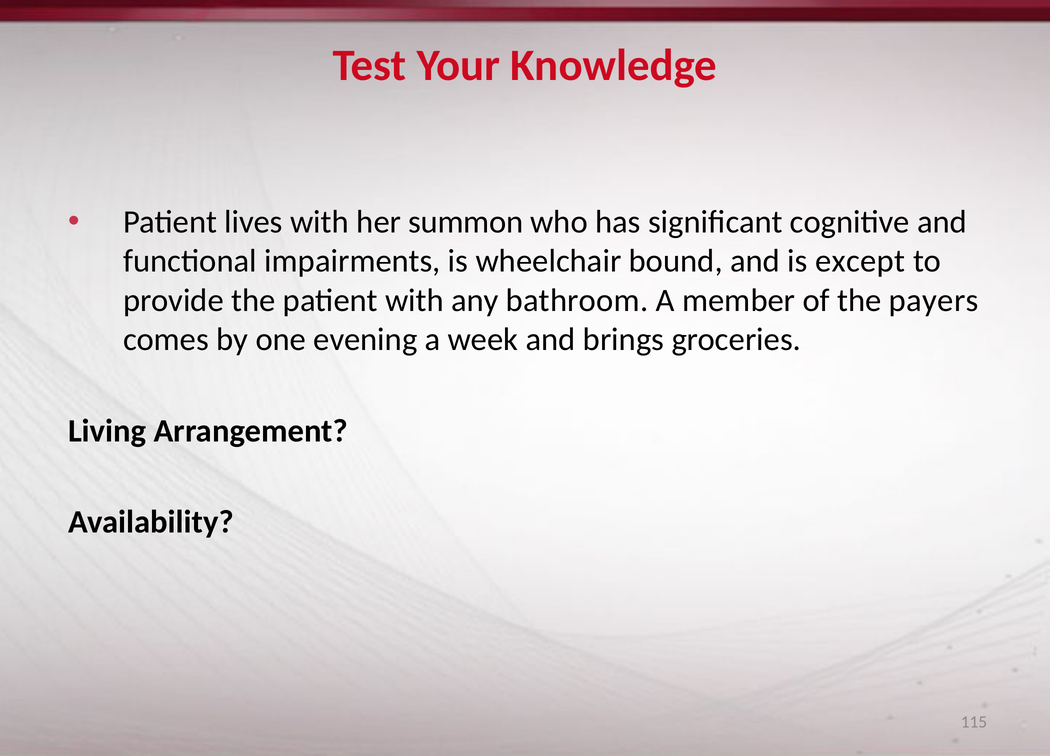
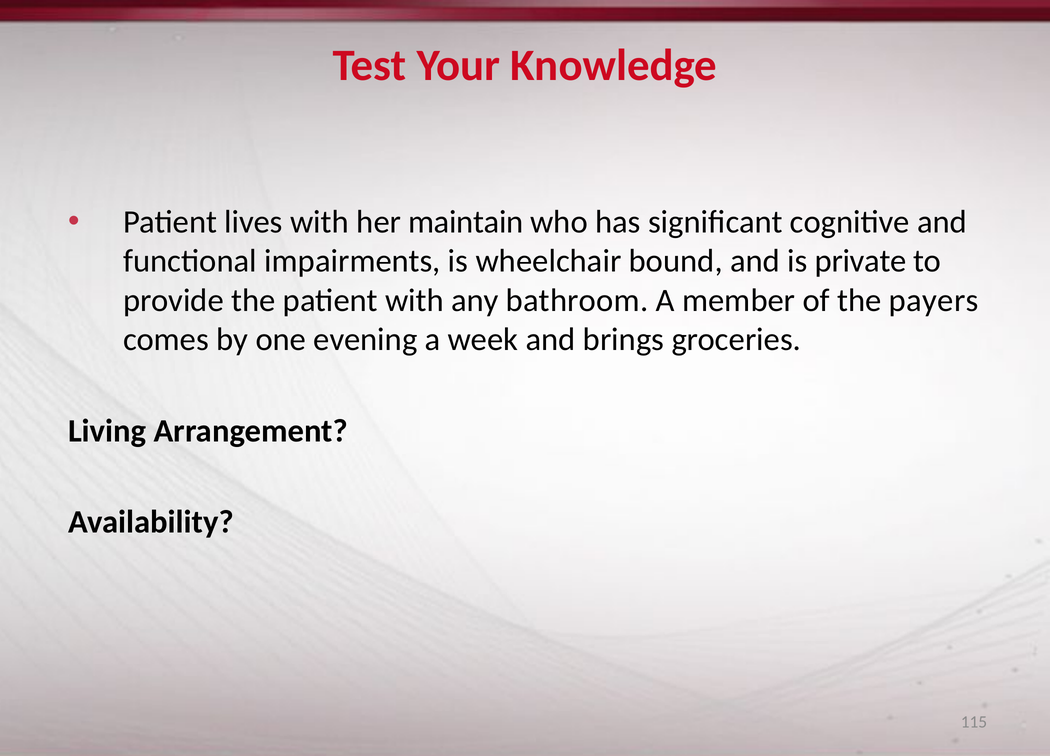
summon: summon -> maintain (466, 222)
except: except -> private (861, 261)
